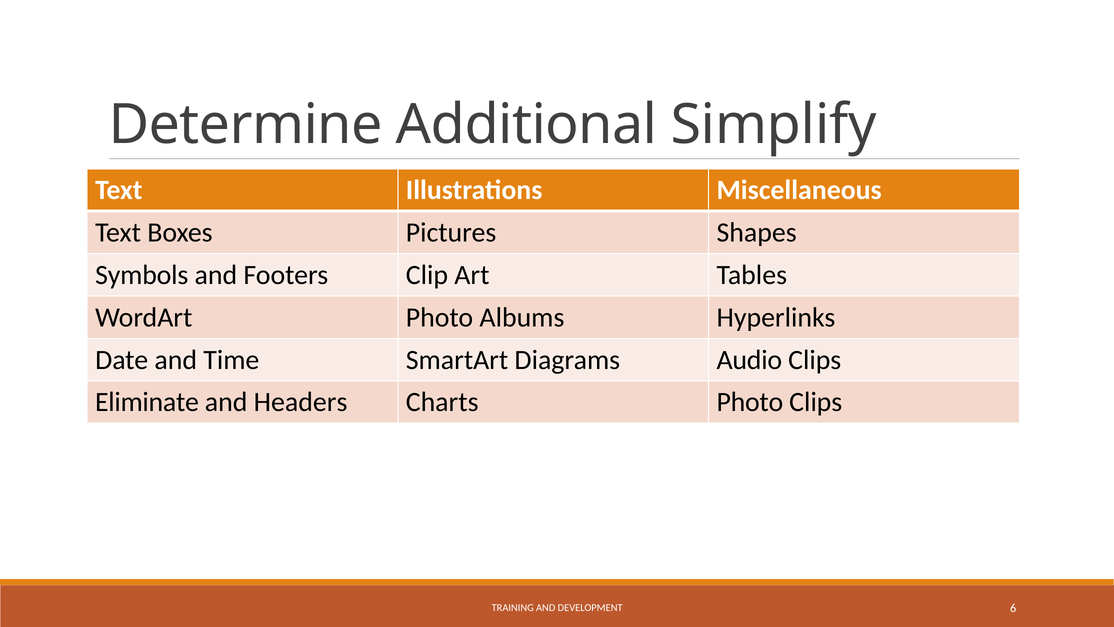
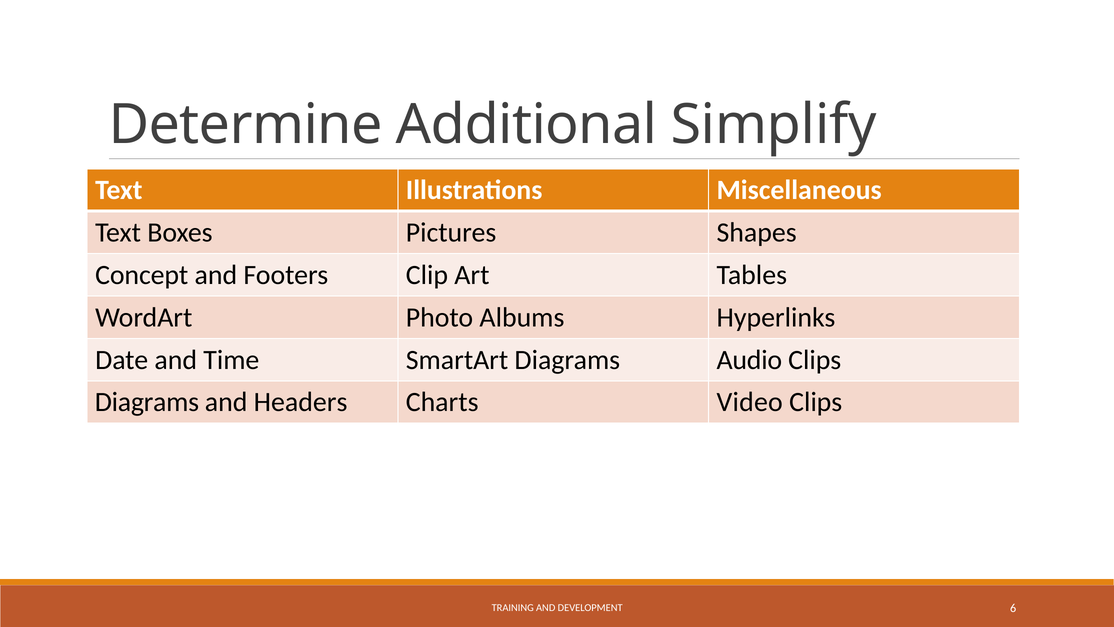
Symbols: Symbols -> Concept (142, 275)
Eliminate: Eliminate -> Diagrams (147, 402)
Charts Photo: Photo -> Video (750, 402)
